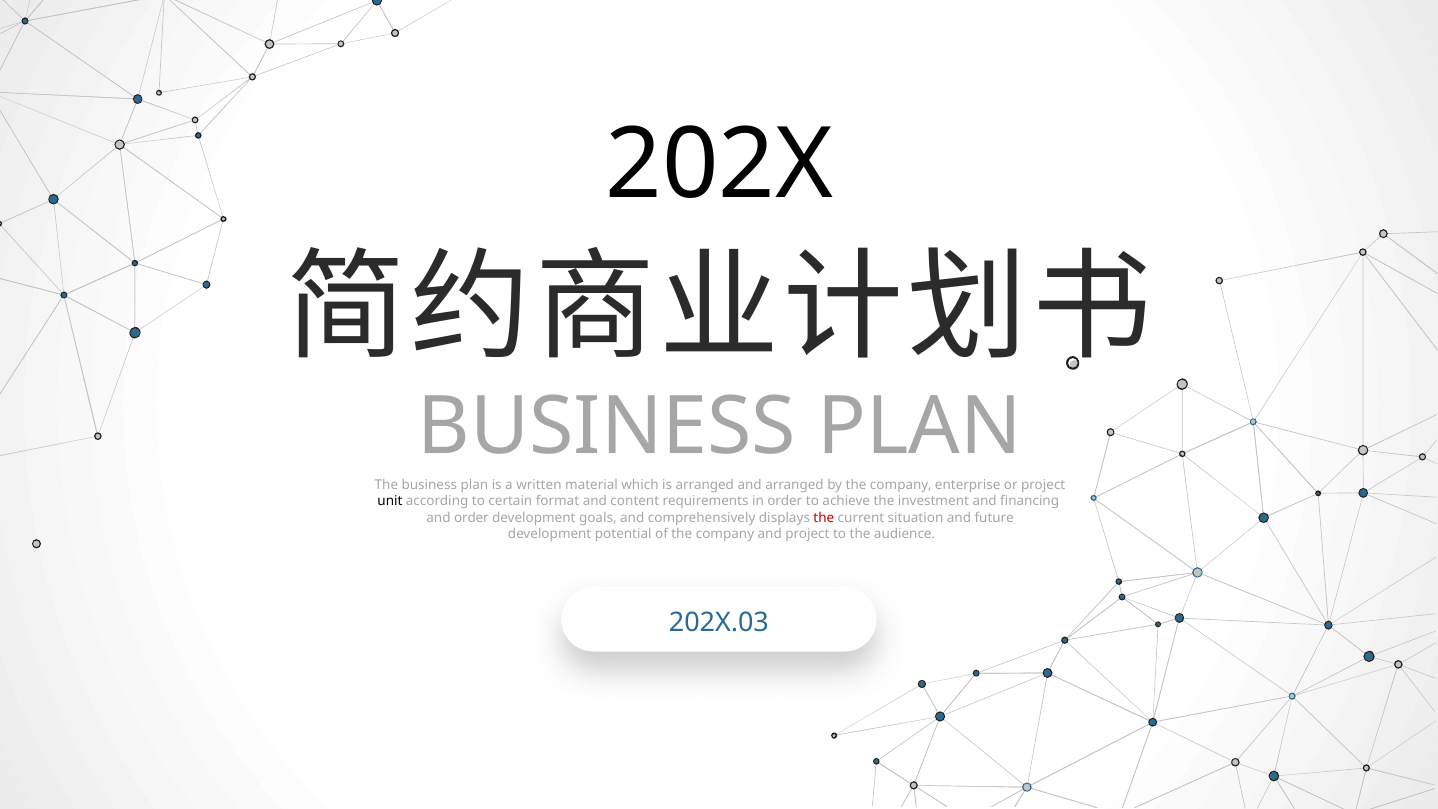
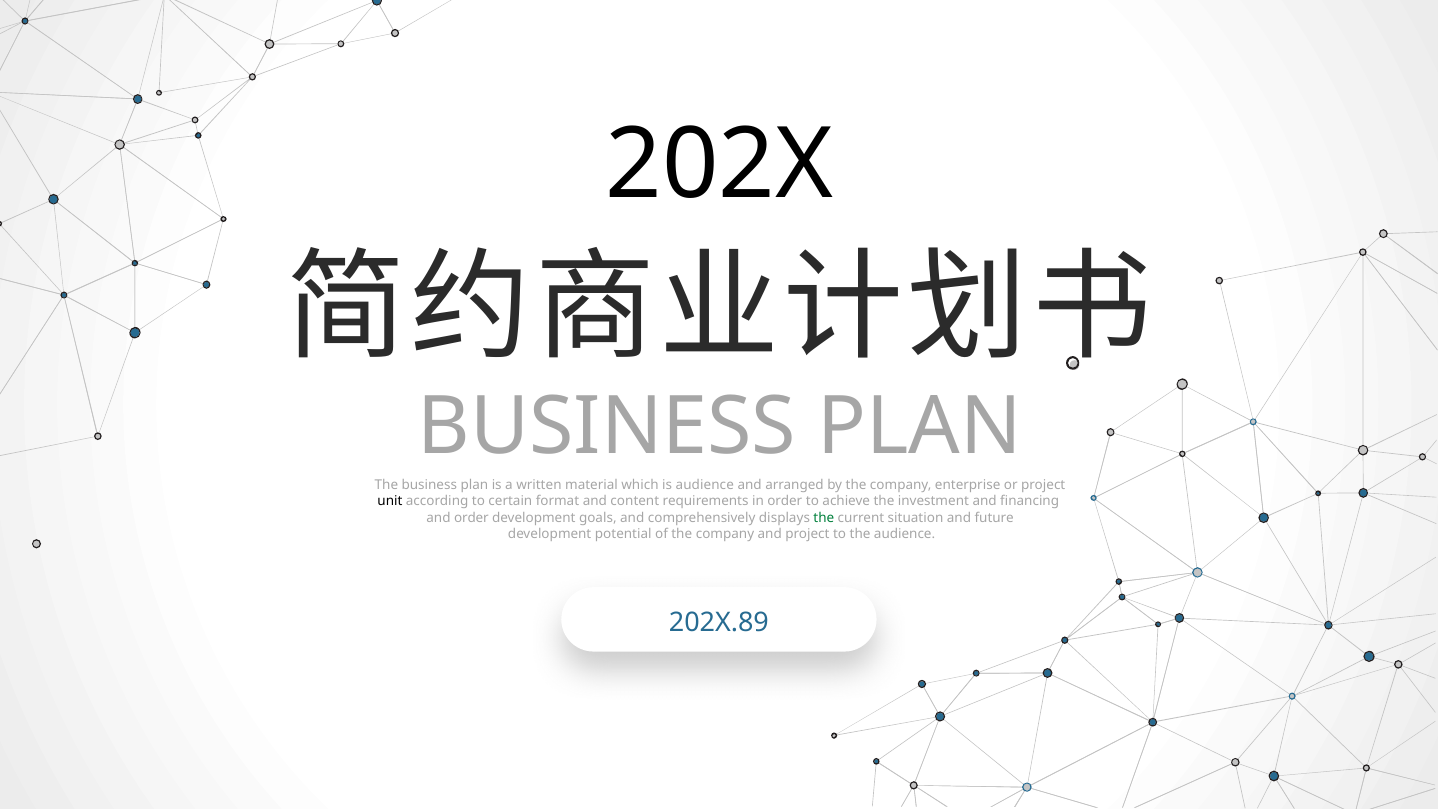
is arranged: arranged -> audience (705, 485)
the colour: red -> green (824, 518)
202X.03: 202X.03 -> 202X.89 (719, 623)
